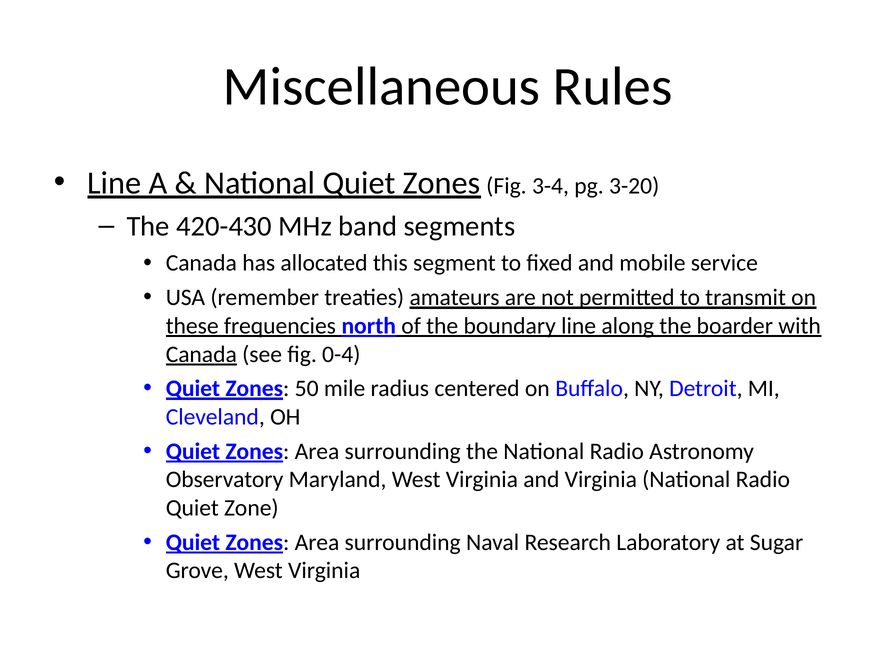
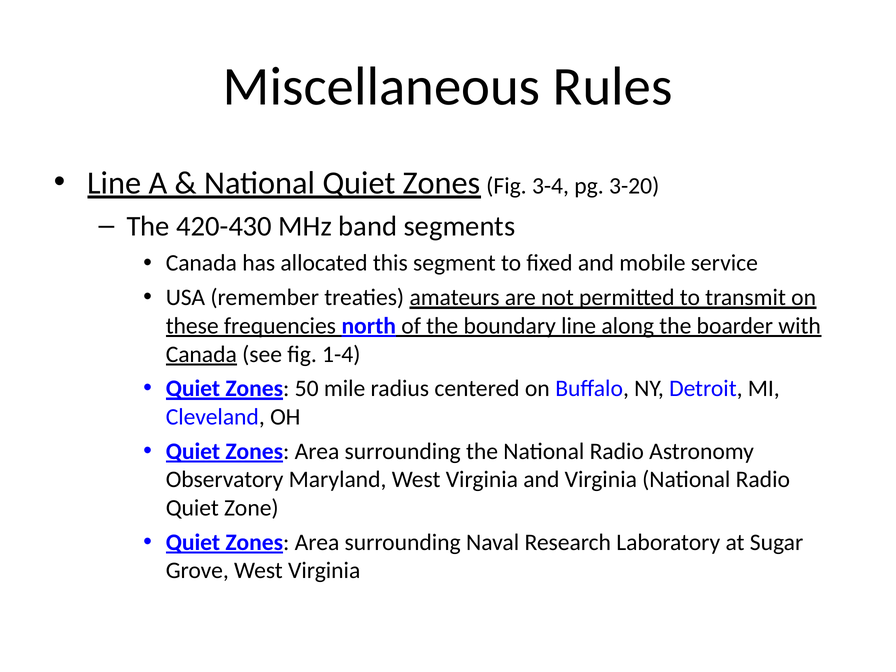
0-4: 0-4 -> 1-4 (341, 354)
